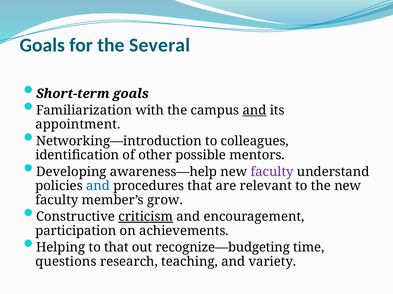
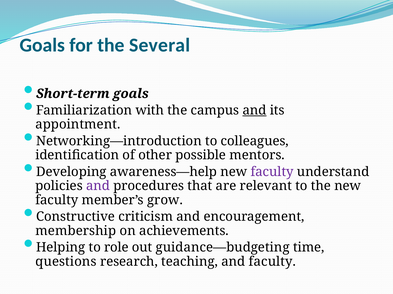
and colour: blue -> purple (98, 186)
criticism underline: present -> none (146, 217)
participation: participation -> membership (76, 231)
to that: that -> role (116, 248)
recognize—budgeting: recognize—budgeting -> guidance—budgeting (223, 248)
and variety: variety -> faculty (272, 262)
